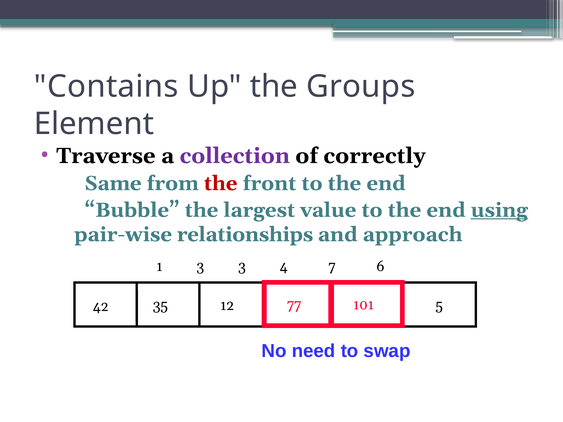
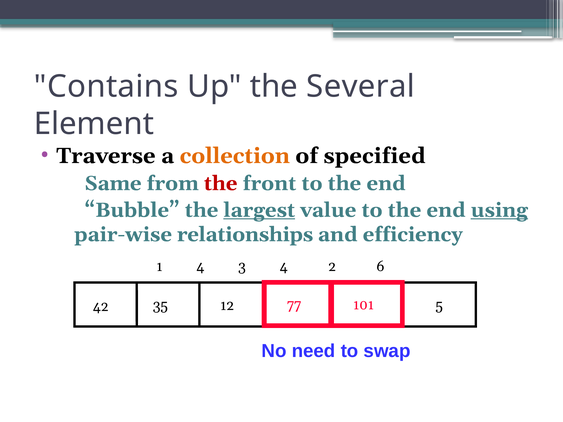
Groups: Groups -> Several (361, 87)
collection colour: purple -> orange (235, 156)
correctly: correctly -> specified (375, 156)
largest underline: none -> present (259, 210)
approach: approach -> efficiency (413, 235)
1 3: 3 -> 4 (200, 267)
7: 7 -> 2 (332, 267)
